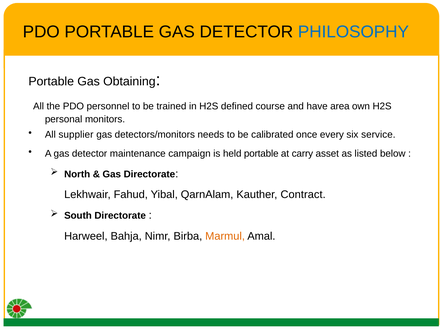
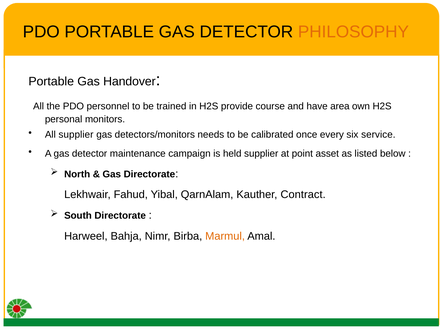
PHILOSOPHY colour: blue -> orange (353, 32)
Obtaining: Obtaining -> Handover (129, 81)
defined: defined -> provide (237, 106)
held portable: portable -> supplier (261, 154)
carry: carry -> point (302, 154)
